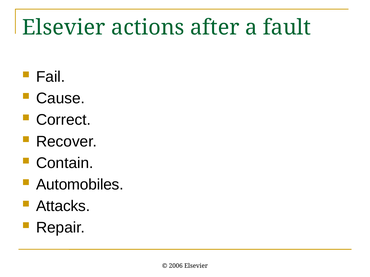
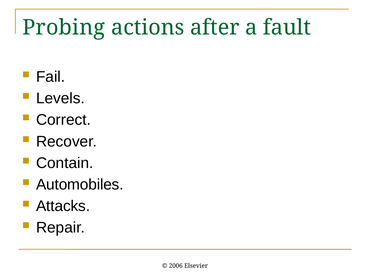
Elsevier: Elsevier -> Probing (64, 28)
Cause: Cause -> Levels (60, 99)
